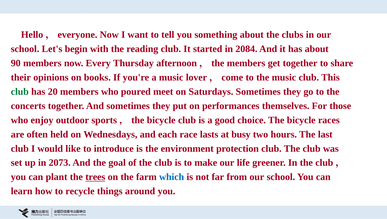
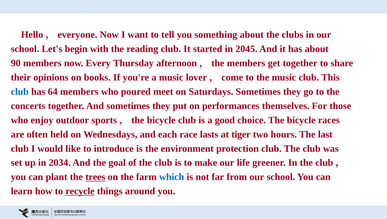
2084: 2084 -> 2045 (246, 49)
club colour: green -> blue (20, 92)
20: 20 -> 64 (53, 92)
busy: busy -> tiger (241, 134)
2073: 2073 -> 2034 (60, 163)
recycle underline: none -> present (80, 191)
